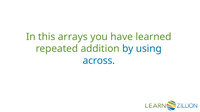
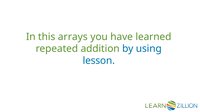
across: across -> lesson (99, 61)
